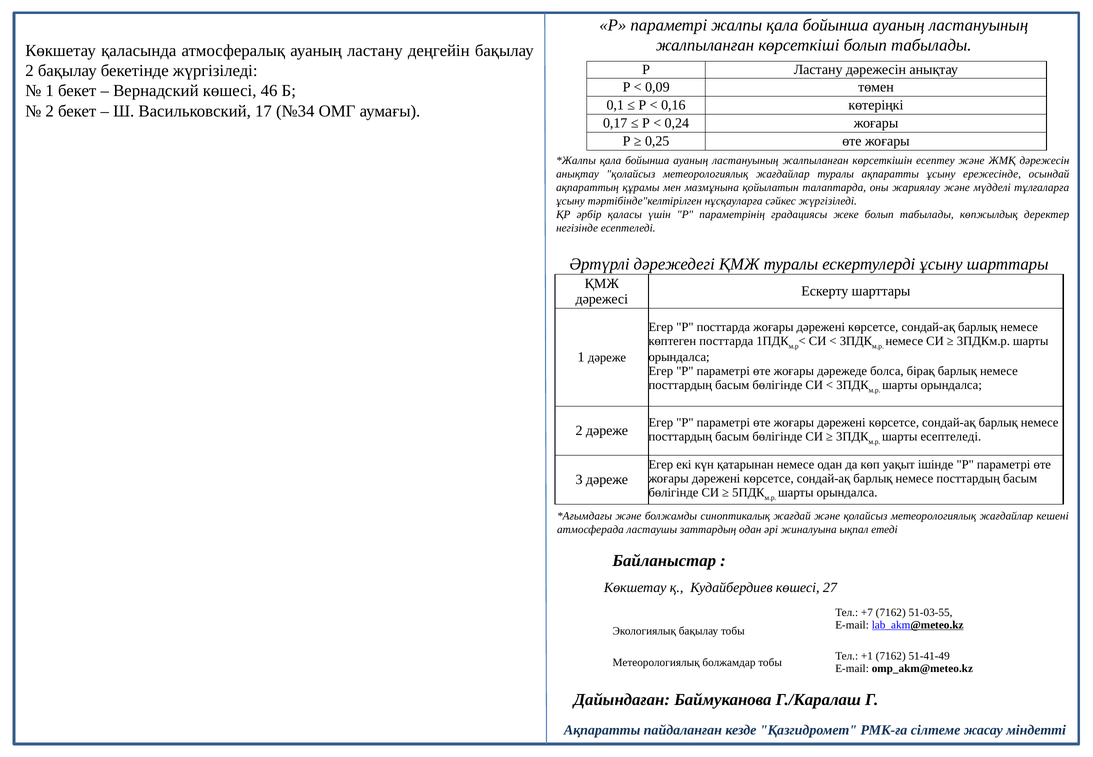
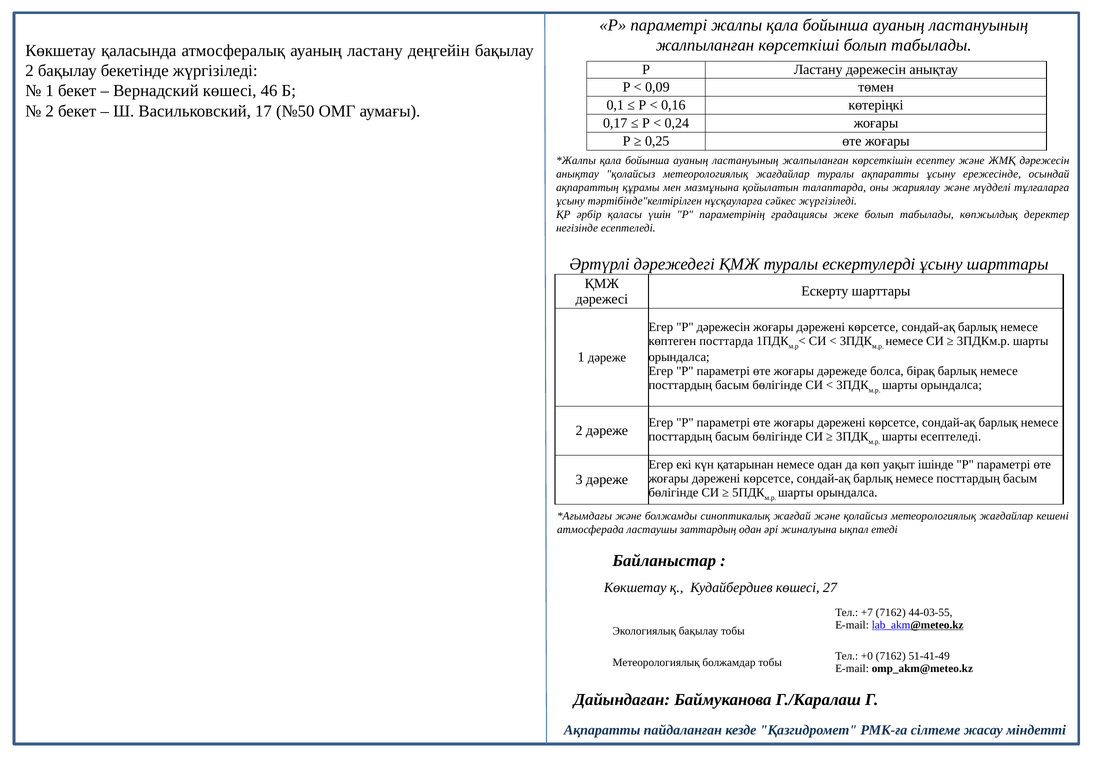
№34: №34 -> №50 (295, 111)
Р посттарда: посттарда -> дәрежесін (723, 327)
51-03-55: 51-03-55 -> 44-03-55 (931, 612)
+1: +1 -> +0 (867, 656)
